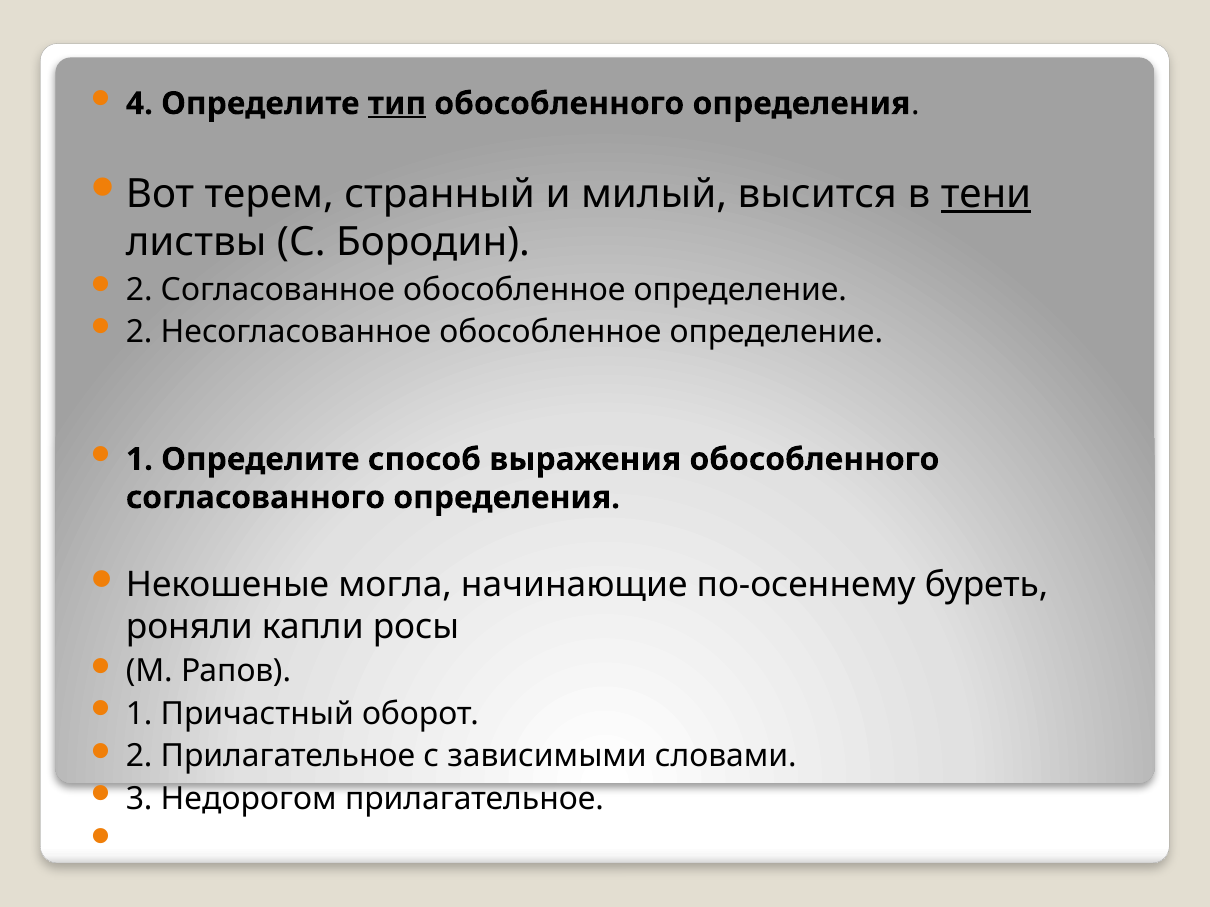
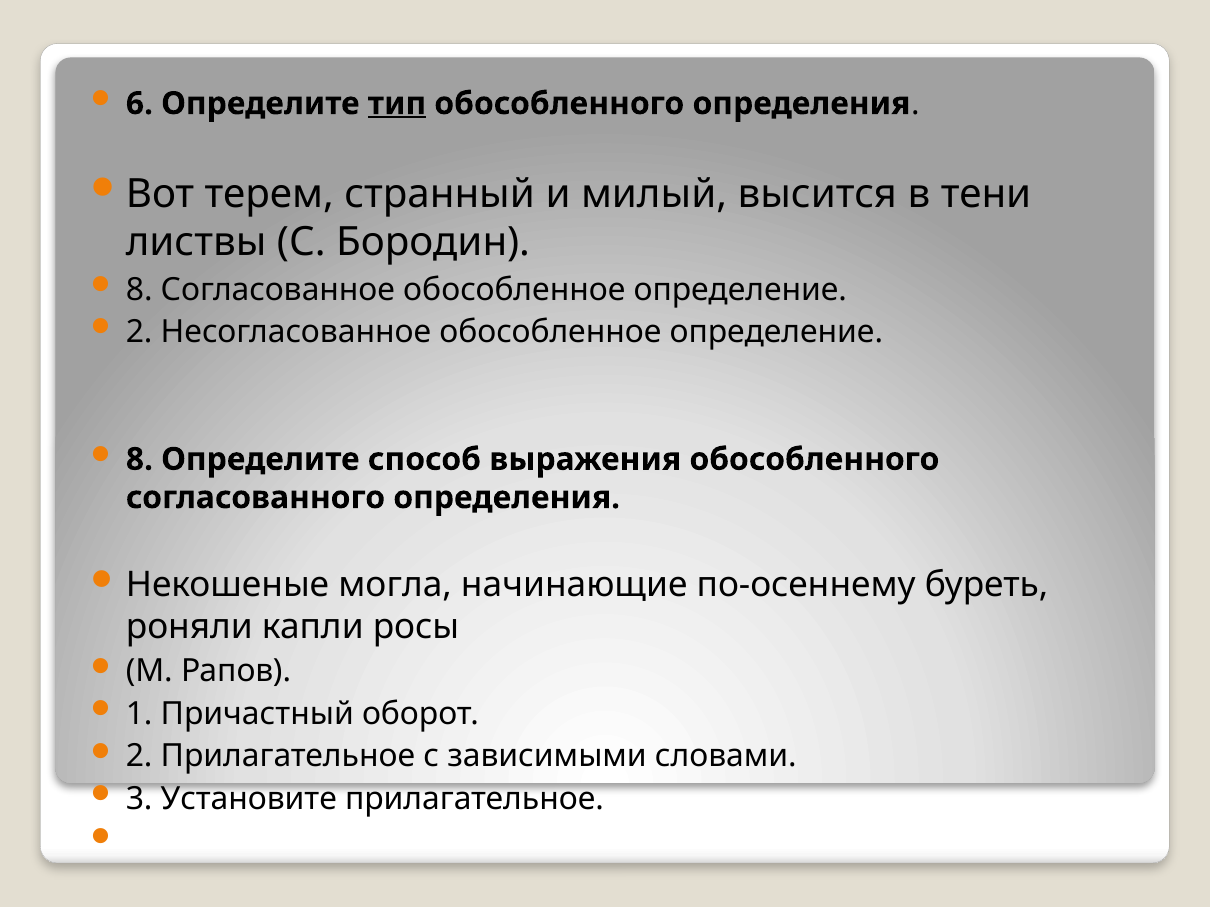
4: 4 -> 6 (139, 104)
тени underline: present -> none (986, 194)
2: 2 -> 8 (139, 290)
1: 1 -> 8 (139, 460)
Недорогом: Недорогом -> Установите (249, 799)
